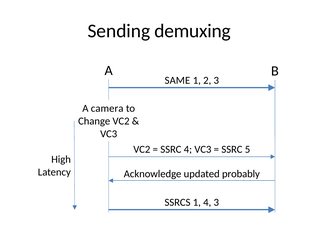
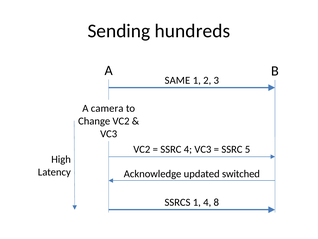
demuxing: demuxing -> hundreds (192, 31)
probably: probably -> switched (241, 174)
4 3: 3 -> 8 (216, 202)
